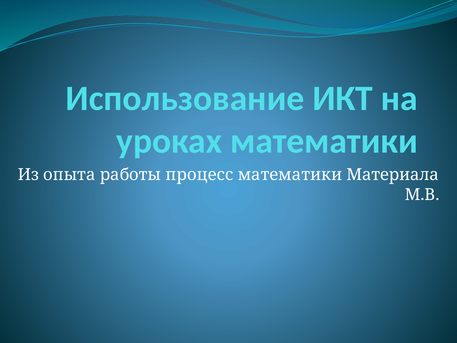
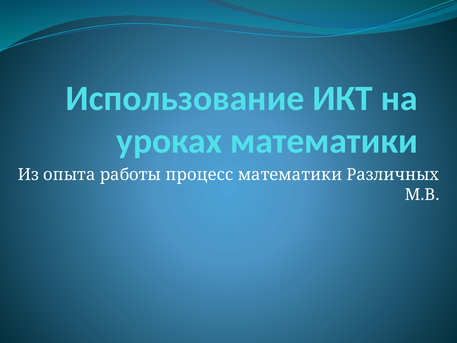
Материала: Материала -> Различных (393, 175)
